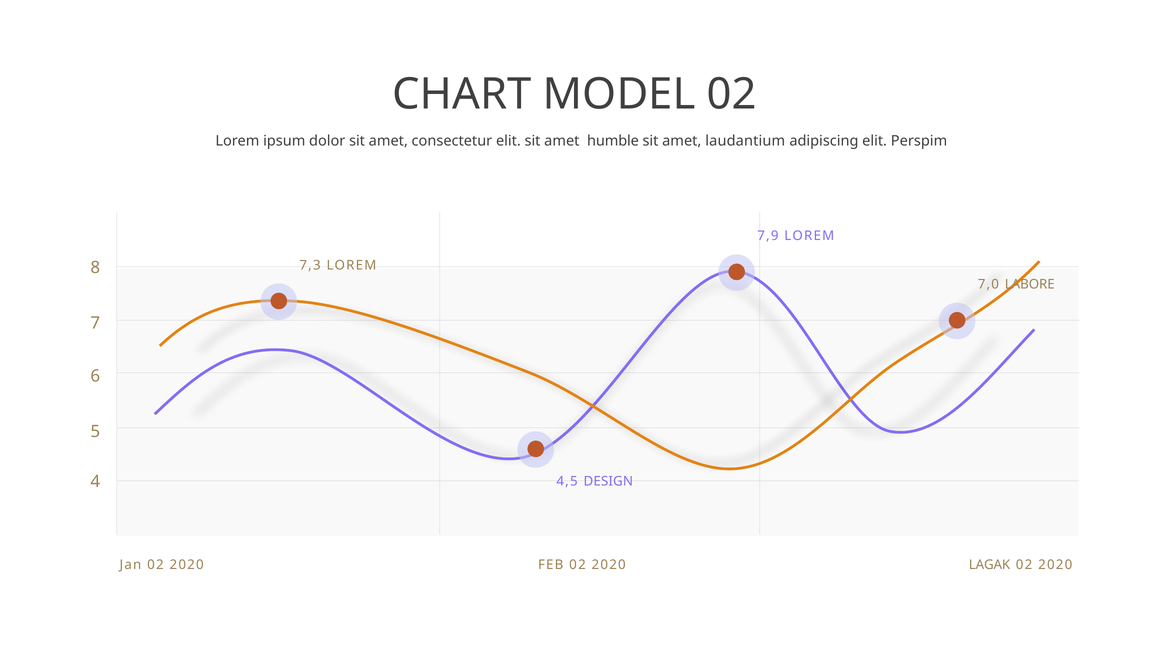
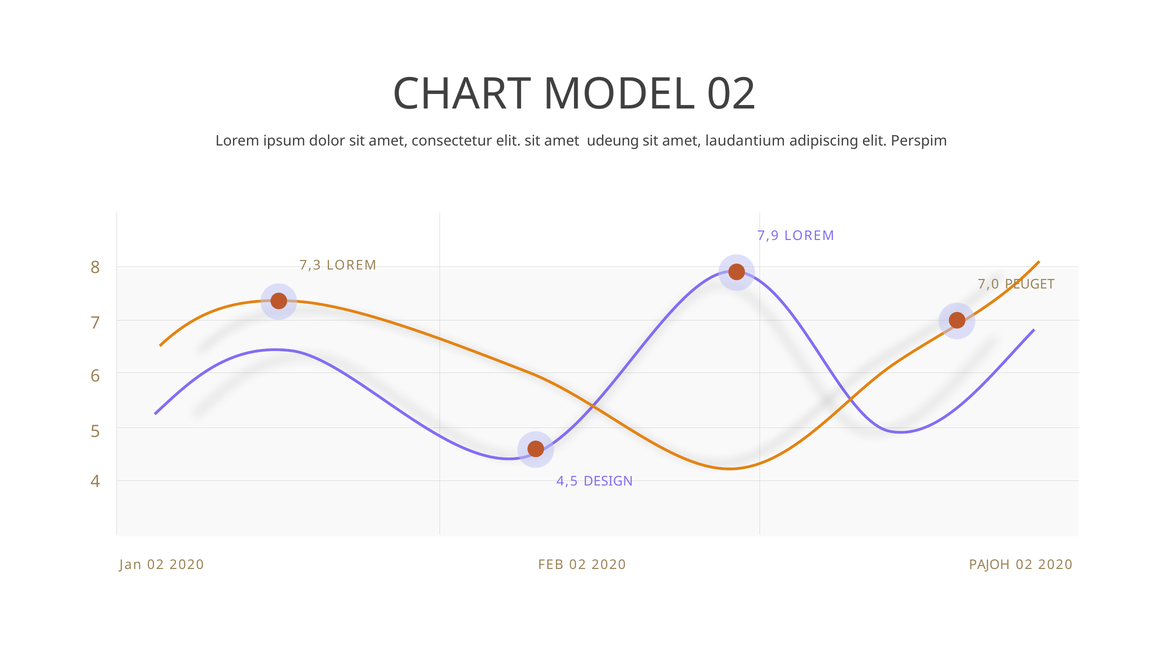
humble: humble -> udeung (613, 141)
LABORE: LABORE -> PEUGET (1030, 284)
LAGAK: LAGAK -> PAJOH (989, 565)
